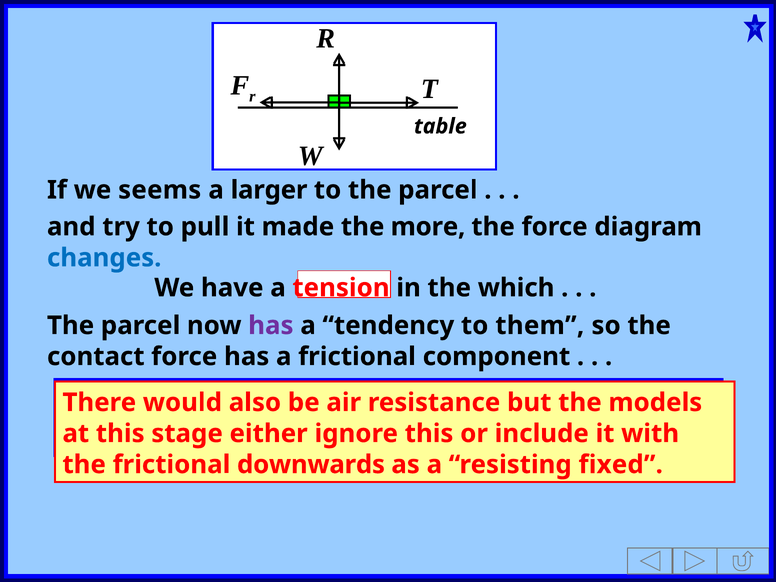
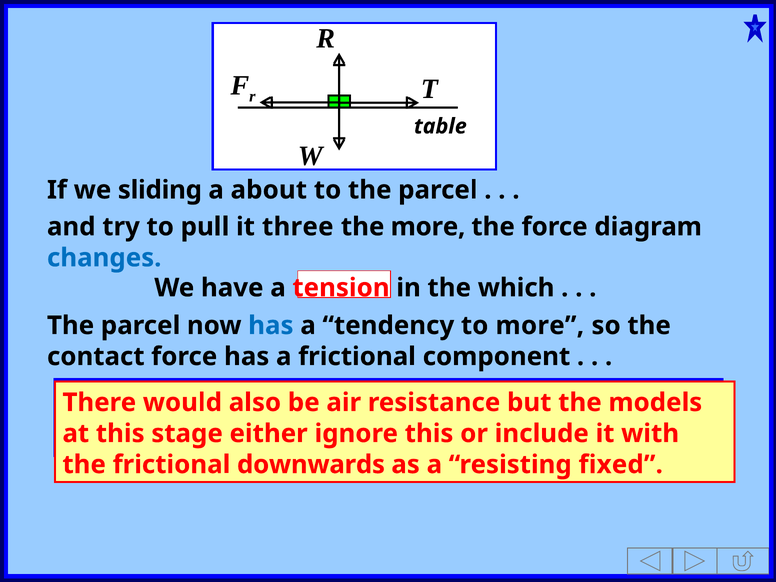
seems: seems -> sliding (160, 190)
larger: larger -> about (269, 190)
made: made -> three (298, 227)
has colour: purple -> blue (271, 326)
to them: them -> more (540, 326)
